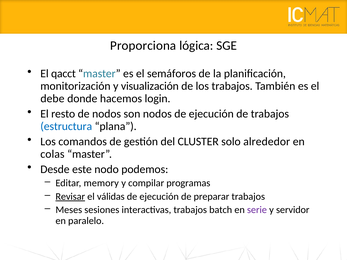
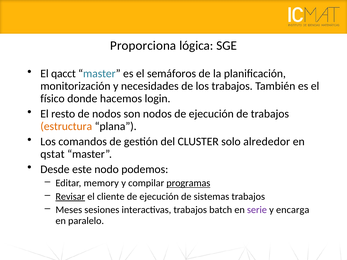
visualización: visualización -> necesidades (150, 86)
debe: debe -> físico (52, 99)
estructura colour: blue -> orange (66, 126)
colas: colas -> qstat (52, 154)
programas underline: none -> present (188, 183)
válidas: válidas -> cliente (111, 197)
preparar: preparar -> sistemas (211, 197)
servidor: servidor -> encarga (293, 210)
